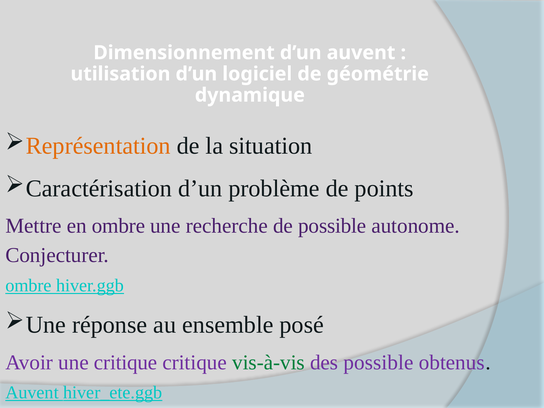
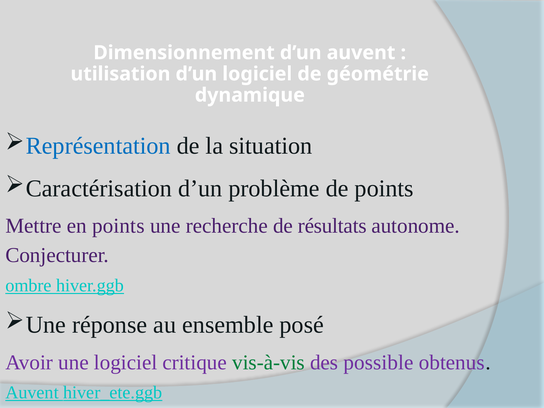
Représentation colour: orange -> blue (98, 146)
en ombre: ombre -> points (118, 226)
de possible: possible -> résultats (332, 226)
une critique: critique -> logiciel (126, 362)
